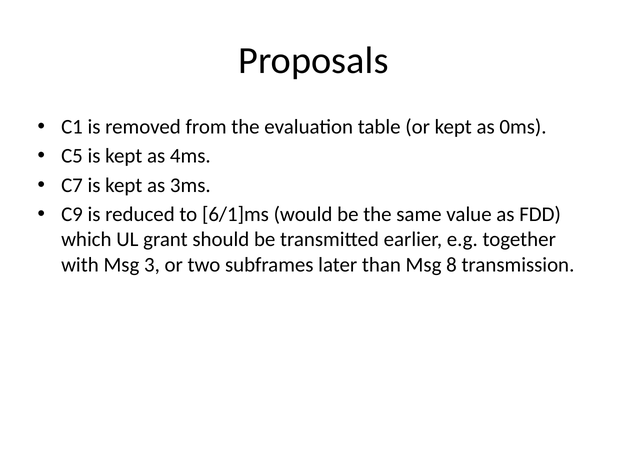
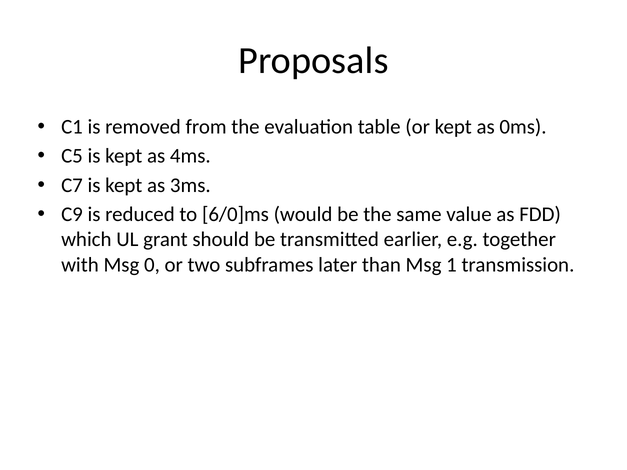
6/1]ms: 6/1]ms -> 6/0]ms (235, 215)
3: 3 -> 0 (152, 265)
8: 8 -> 1 (452, 265)
